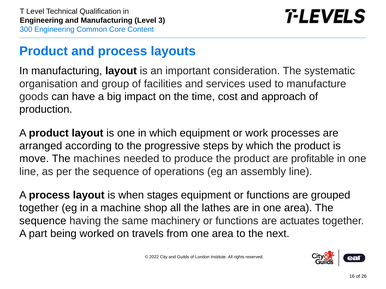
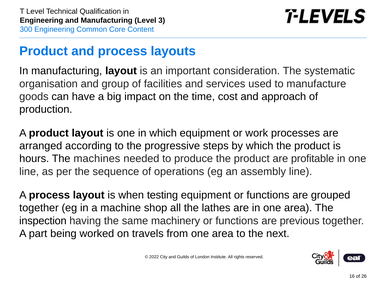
move: move -> hours (34, 159)
stages: stages -> testing (162, 195)
sequence: sequence -> inspection (43, 221)
actuates: actuates -> previous (300, 221)
